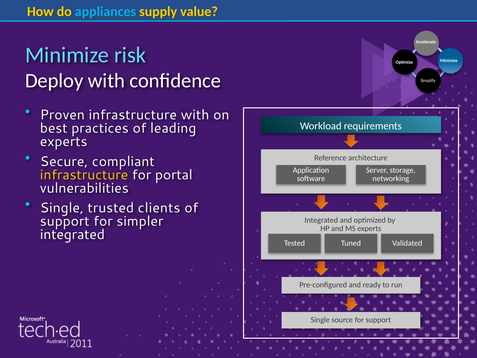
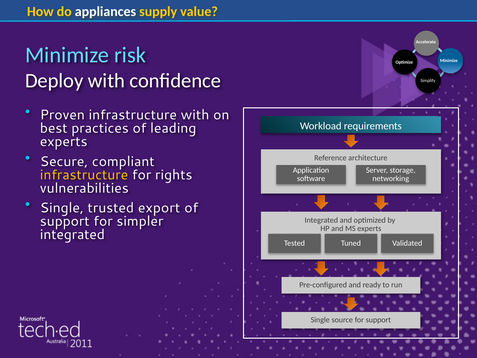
appliances colour: light blue -> white (105, 12)
portal: portal -> rights (174, 175)
clients: clients -> export (159, 208)
